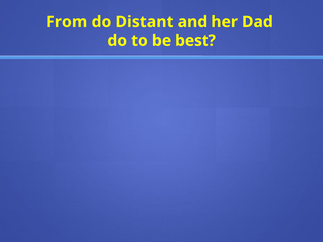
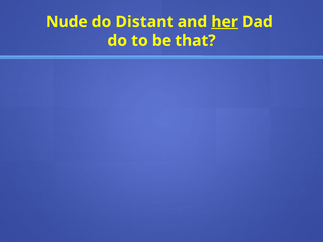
From: From -> Nude (67, 22)
her underline: none -> present (225, 22)
best: best -> that (195, 41)
